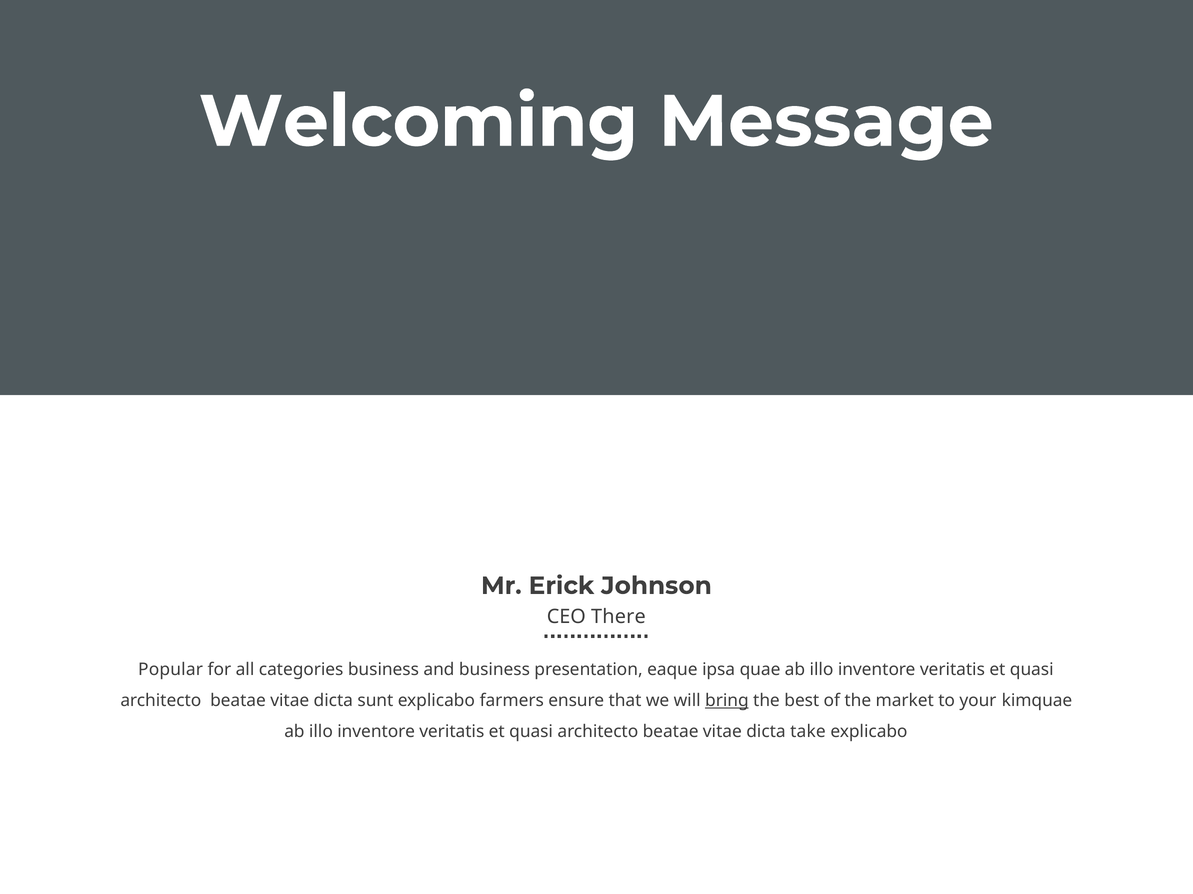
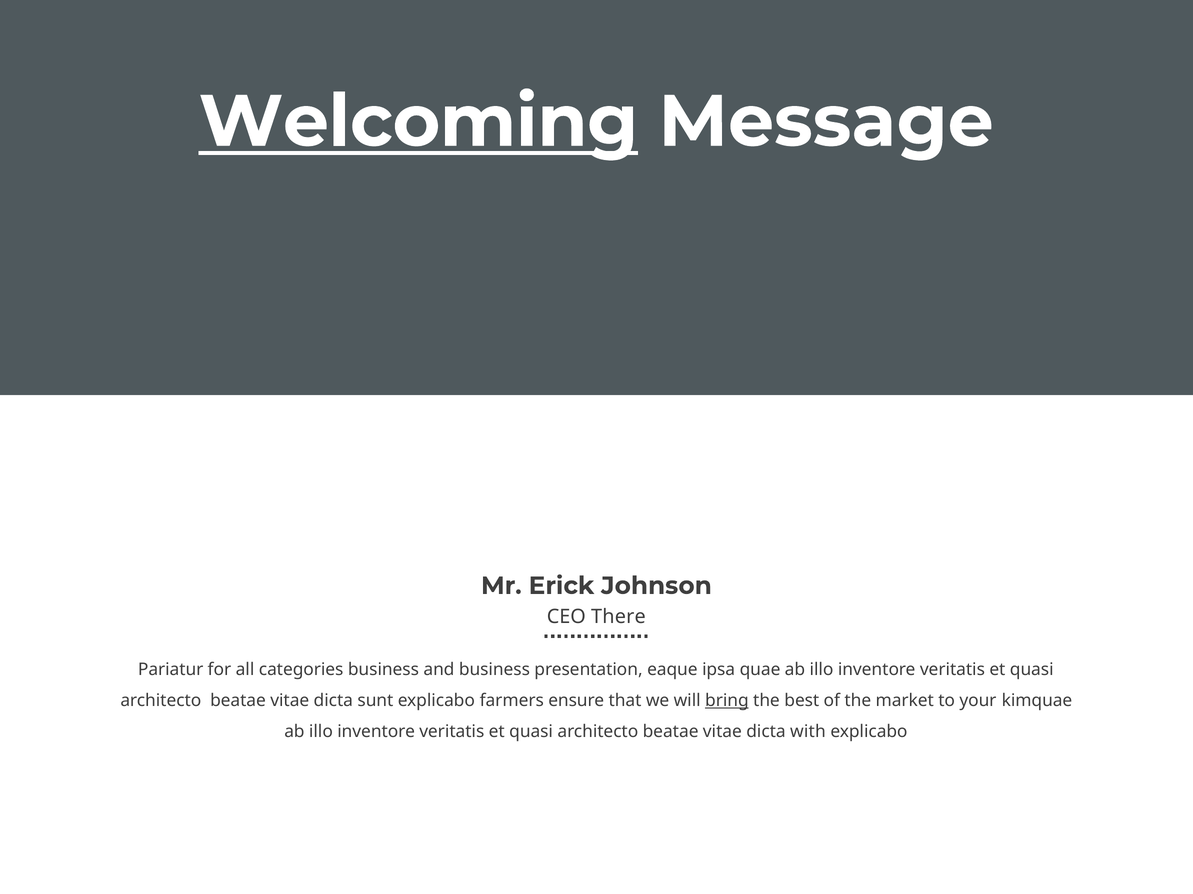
Welcoming underline: none -> present (418, 122)
Popular: Popular -> Pariatur (171, 670)
take: take -> with (808, 732)
